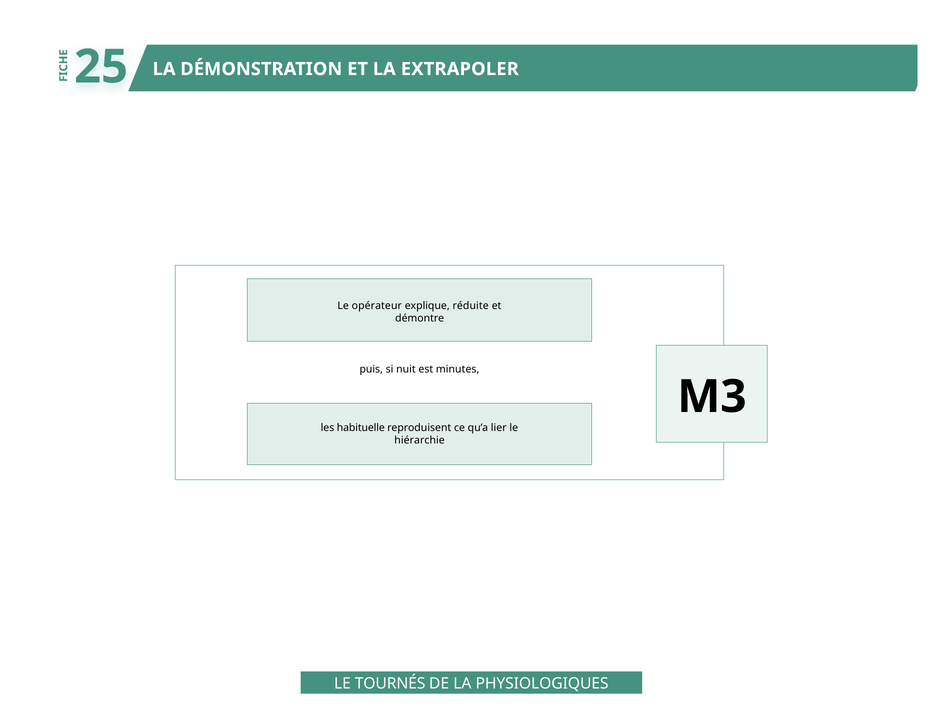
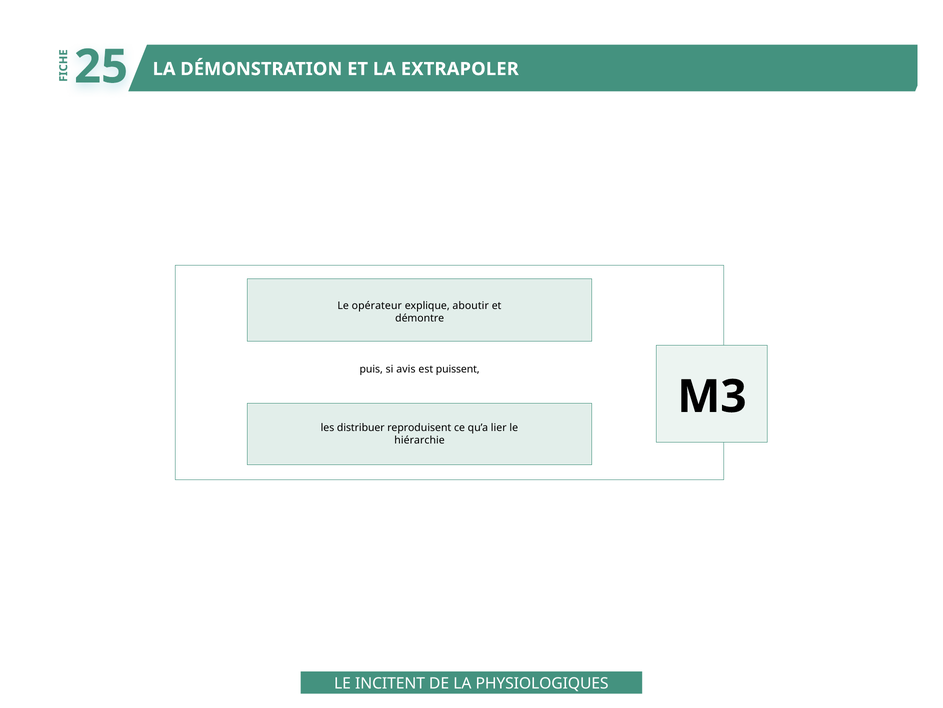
réduite: réduite -> aboutir (471, 305)
nuit: nuit -> avis (406, 369)
minutes: minutes -> puissent (458, 369)
habituelle: habituelle -> distribuer (361, 427)
TOURNÉS: TOURNÉS -> INCITENT (390, 683)
